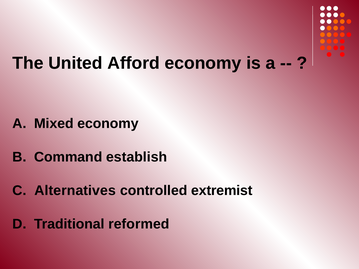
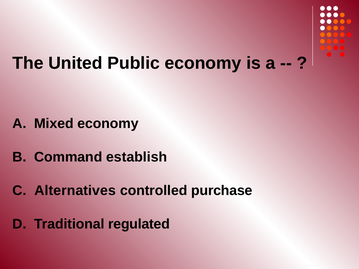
Afford: Afford -> Public (134, 63)
extremist: extremist -> purchase (222, 191)
reformed: reformed -> regulated (139, 224)
